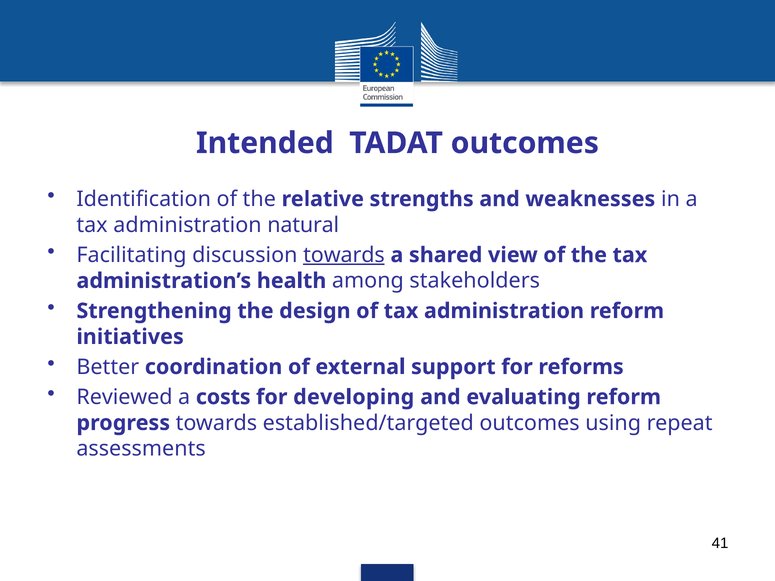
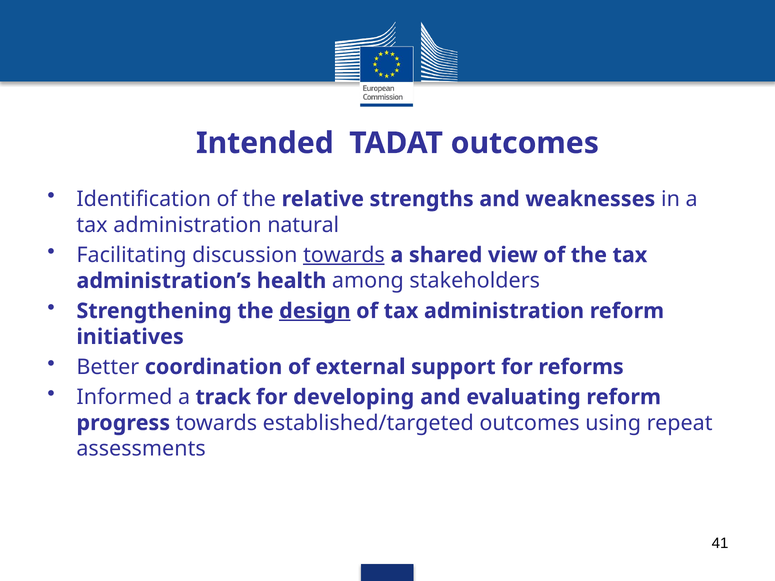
design underline: none -> present (315, 311)
Reviewed: Reviewed -> Informed (124, 397)
costs: costs -> track (223, 397)
